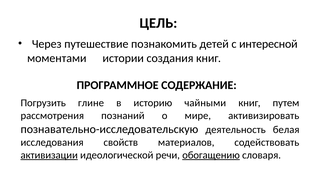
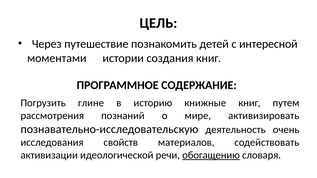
чайными: чайными -> книжные (205, 103)
белая: белая -> очень (286, 130)
активизации underline: present -> none (49, 155)
